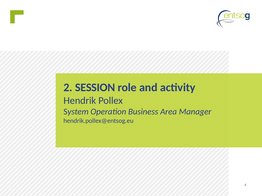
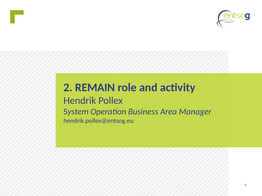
SESSION: SESSION -> REMAIN (95, 88)
